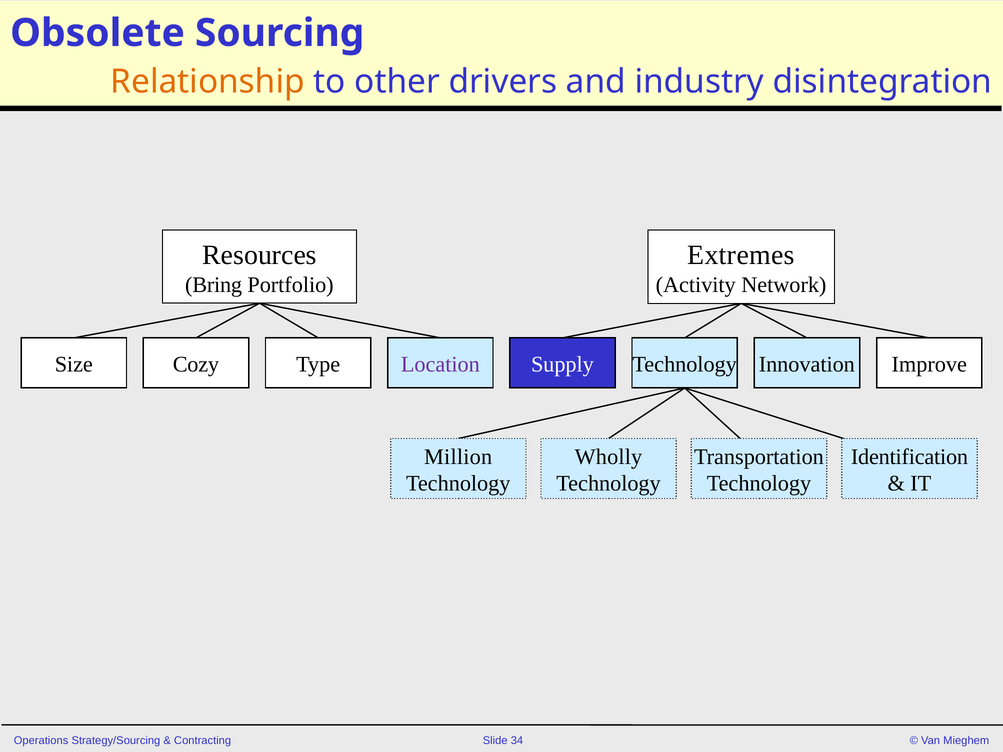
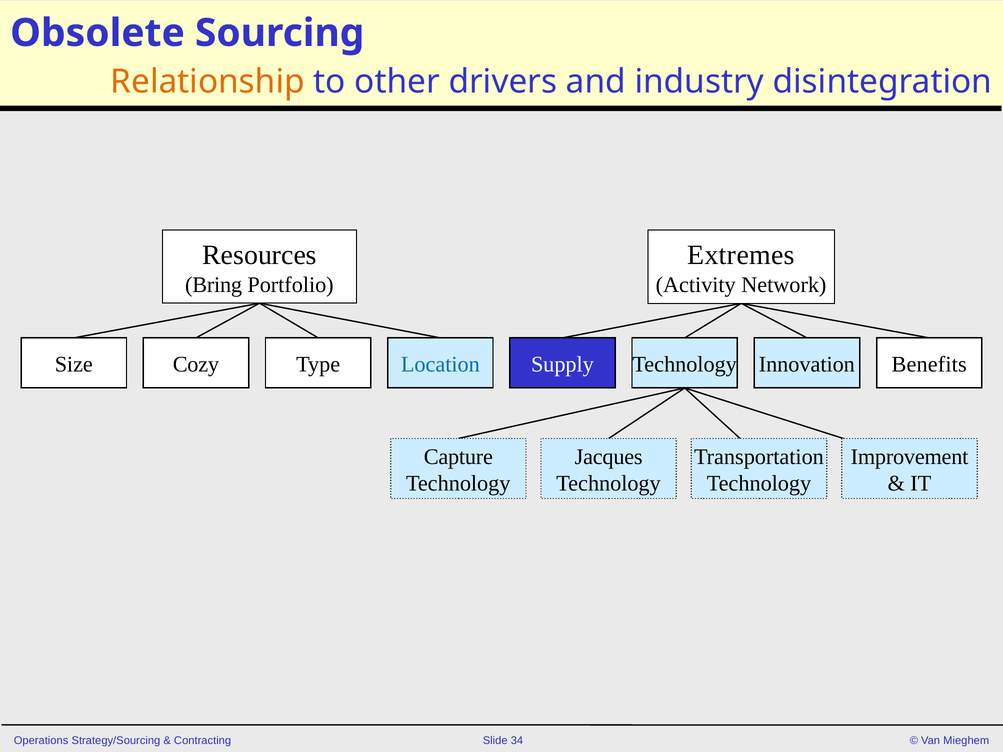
Location colour: purple -> blue (440, 365)
Improve: Improve -> Benefits (929, 365)
Million: Million -> Capture (458, 457)
Wholly: Wholly -> Jacques (609, 457)
Identification: Identification -> Improvement (910, 457)
